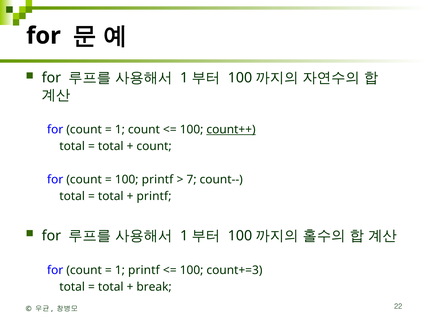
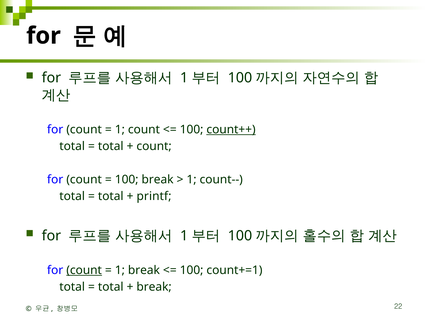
100 printf: printf -> break (158, 179)
7: 7 -> 1 (192, 179)
count underline: none -> present (84, 270)
1 printf: printf -> break (144, 270)
count+=3: count+=3 -> count+=1 (234, 270)
